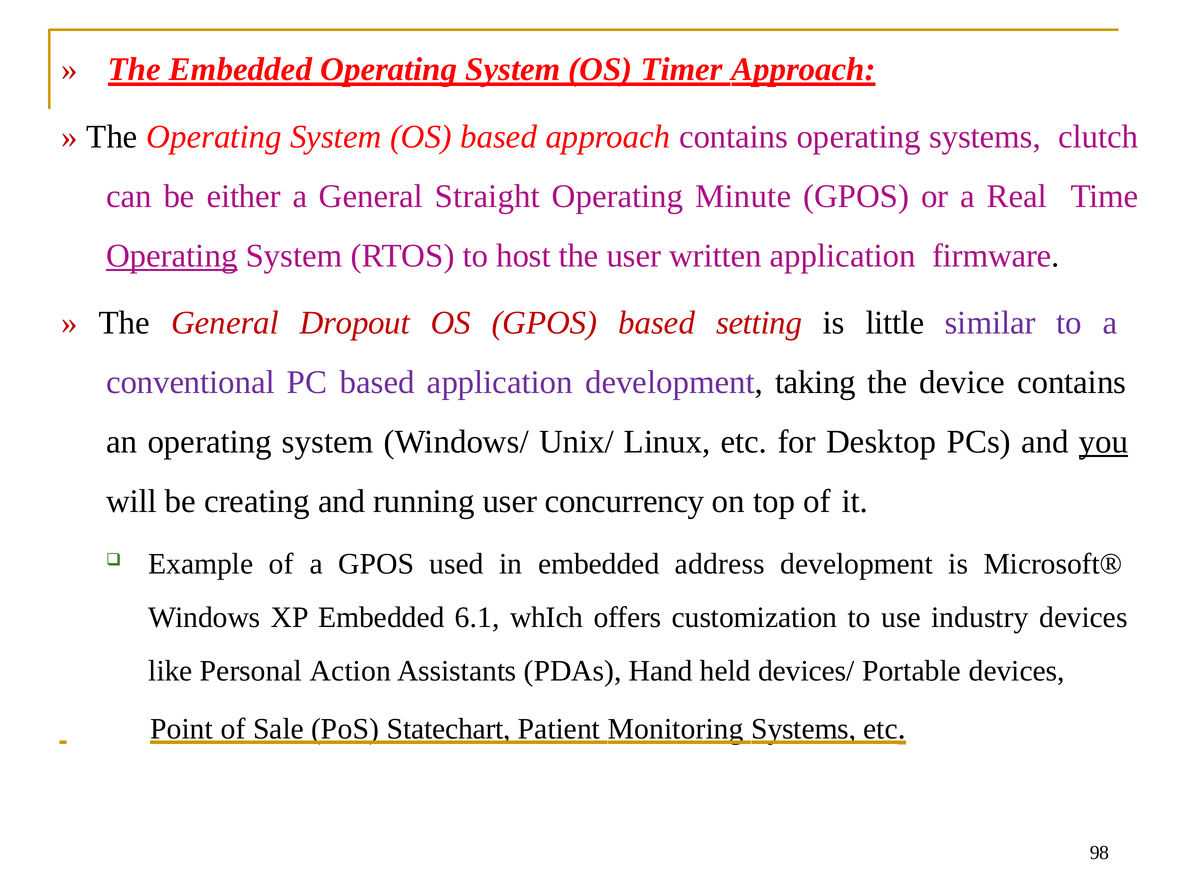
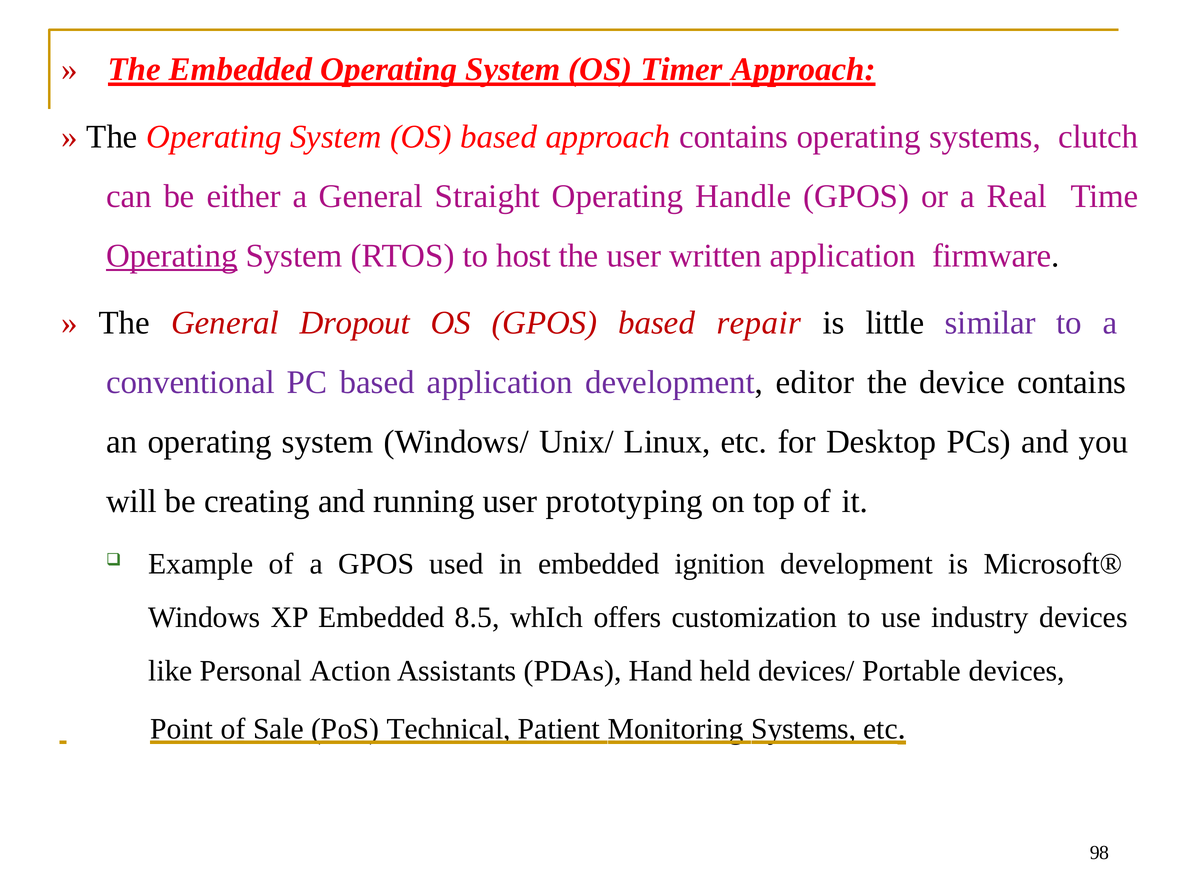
Minute: Minute -> Handle (743, 196)
setting: setting -> repair (759, 323)
taking: taking -> editor (815, 382)
you underline: present -> none (1104, 442)
concurrency: concurrency -> prototyping (624, 501)
address: address -> ignition (720, 564)
6.1: 6.1 -> 8.5 (477, 617)
Statechart: Statechart -> Technical (449, 729)
